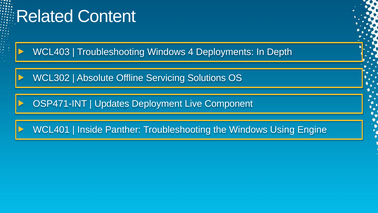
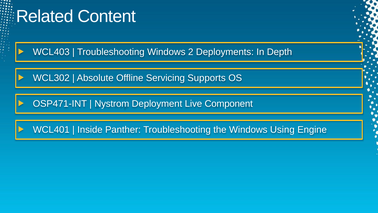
4: 4 -> 2 (191, 52)
Solutions: Solutions -> Supports (207, 78)
Updates: Updates -> Nystrom (112, 104)
